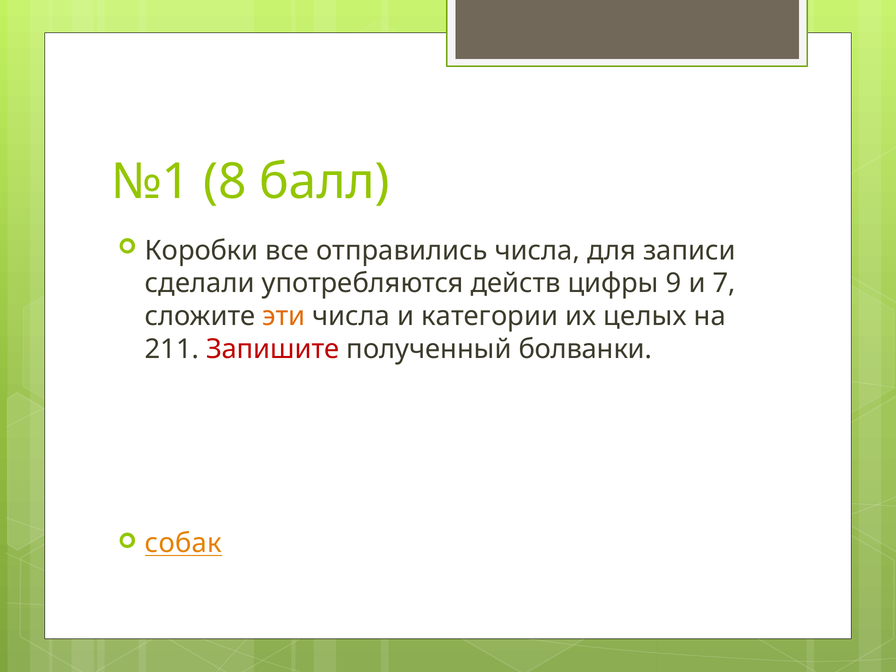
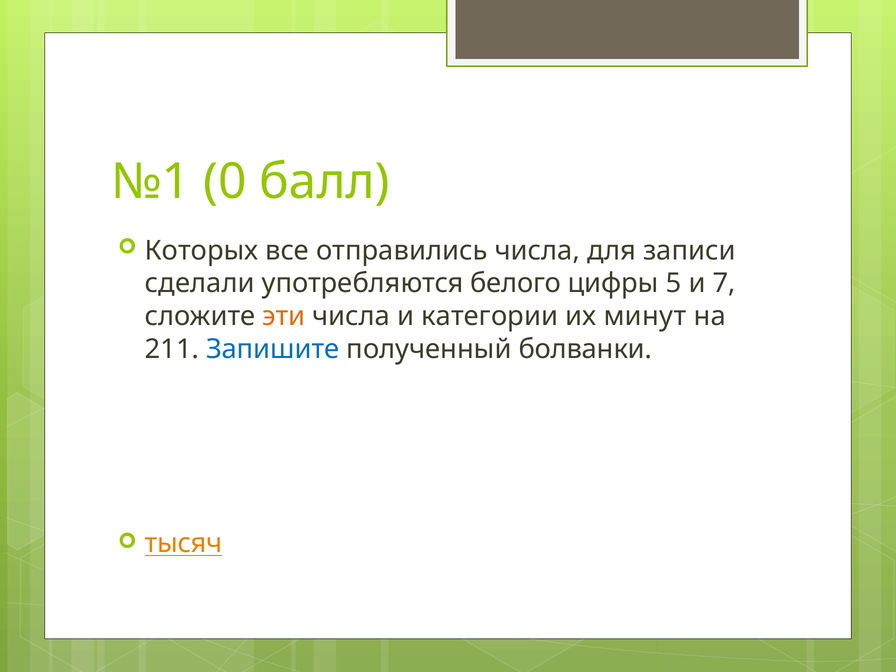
8: 8 -> 0 (225, 182)
Коробки: Коробки -> Которых (202, 251)
действ: действ -> белого (516, 283)
9: 9 -> 5 (674, 283)
целых: целых -> минут (645, 316)
Запишите colour: red -> blue (273, 349)
собак: собак -> тысяч (184, 543)
